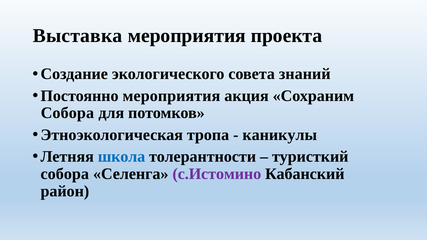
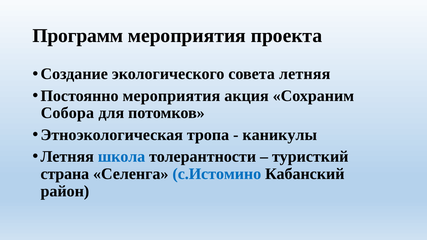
Выставка: Выставка -> Программ (78, 36)
совета знаний: знаний -> летняя (305, 74)
собора: собора -> страна (65, 174)
с.Истомино colour: purple -> blue (217, 174)
